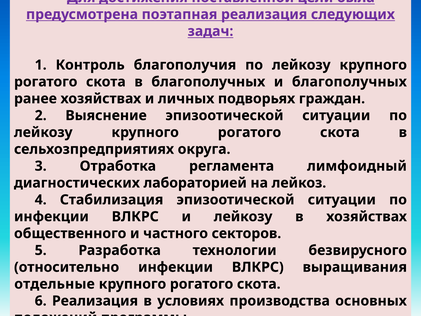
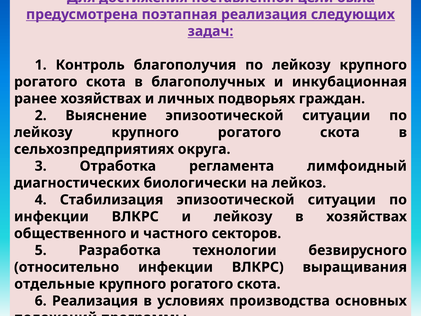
и благополучных: благополучных -> инкубационная (349, 82)
лабораторией: лабораторией -> биологически (195, 183)
